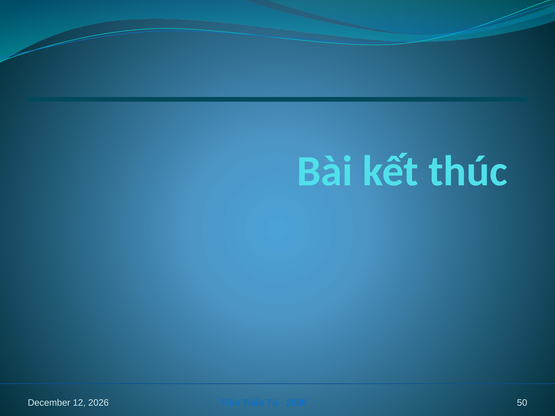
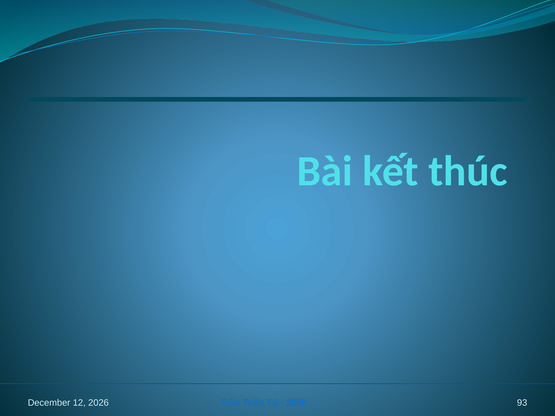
50: 50 -> 93 (522, 403)
